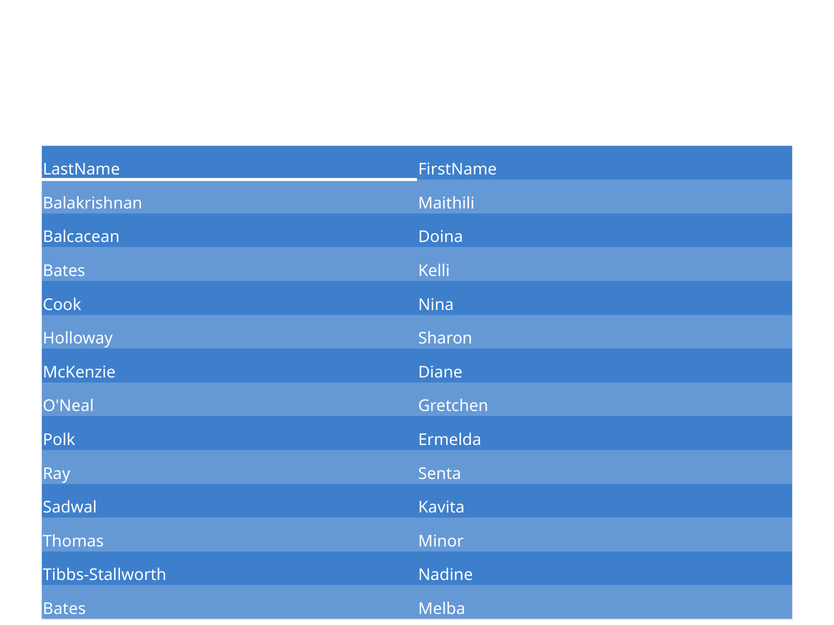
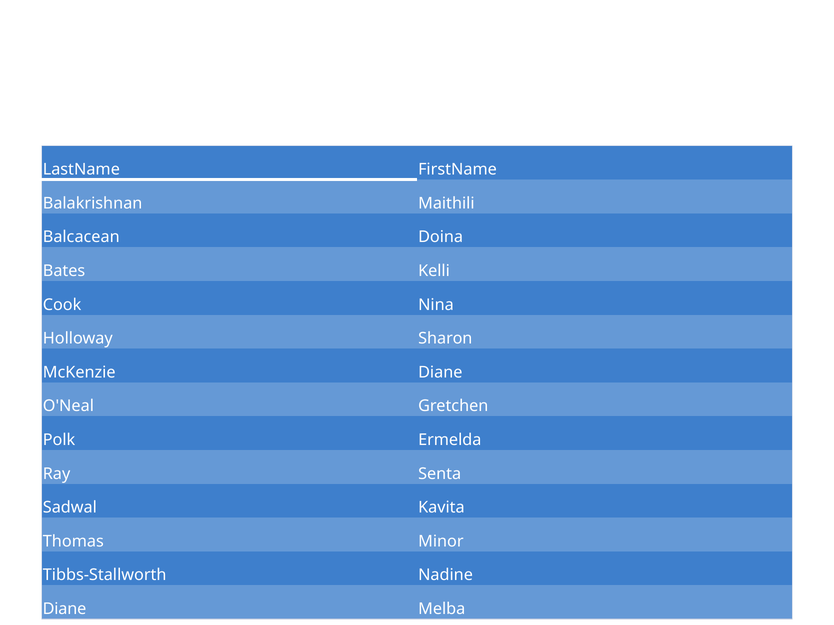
Bates: Bates -> Diane (64, 609)
